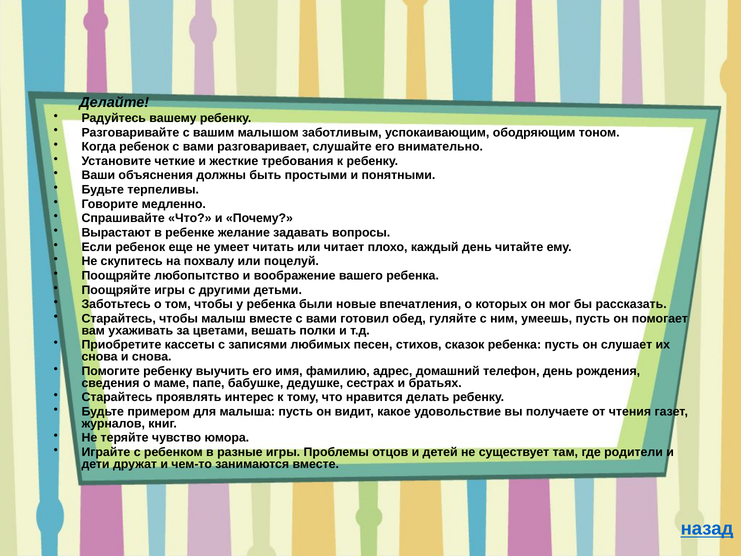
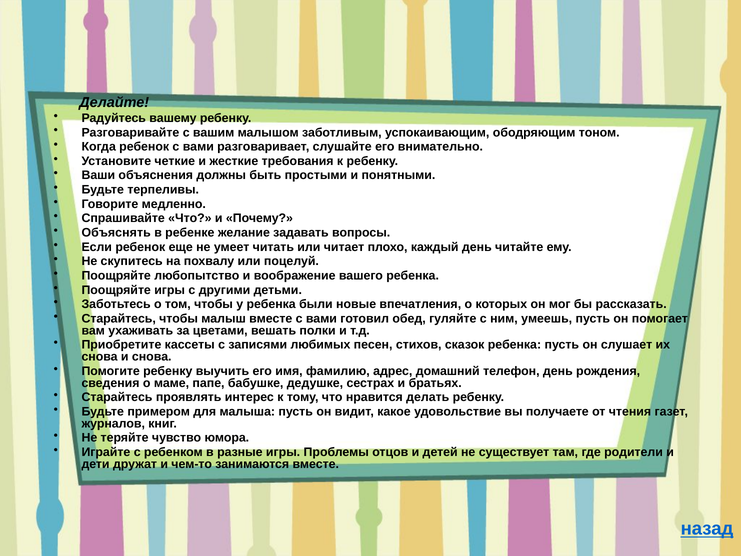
Вырастают: Вырастают -> Объяснять (116, 233)
